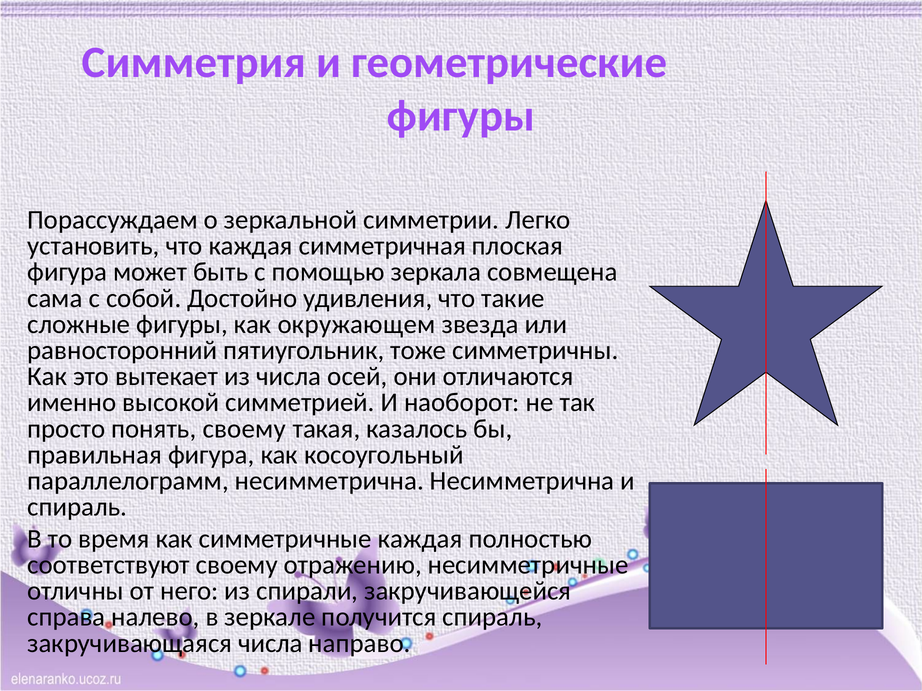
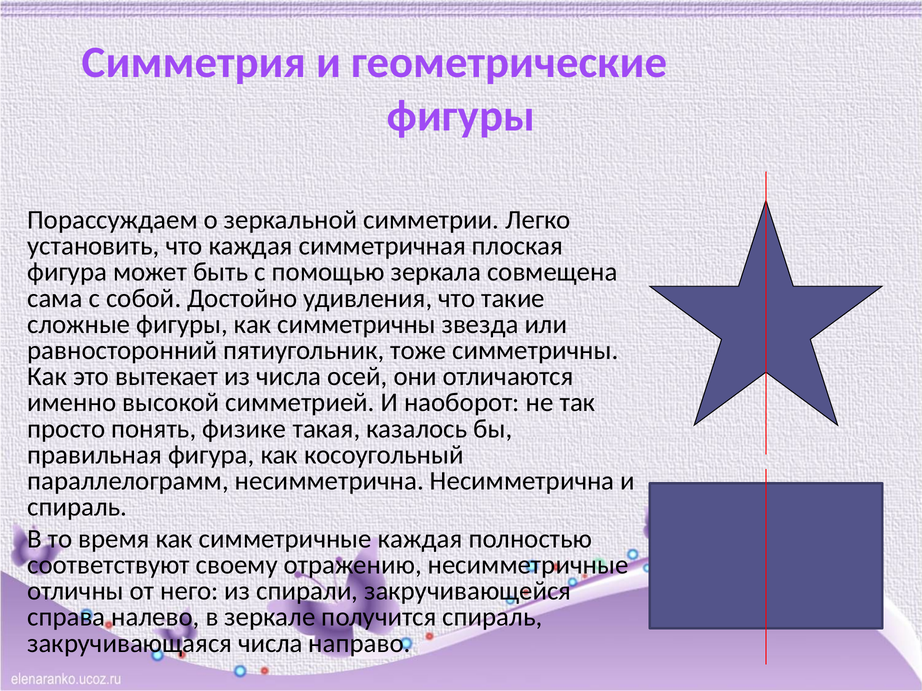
как окружающем: окружающем -> симметричны (357, 324)
понять своему: своему -> физике (244, 429)
